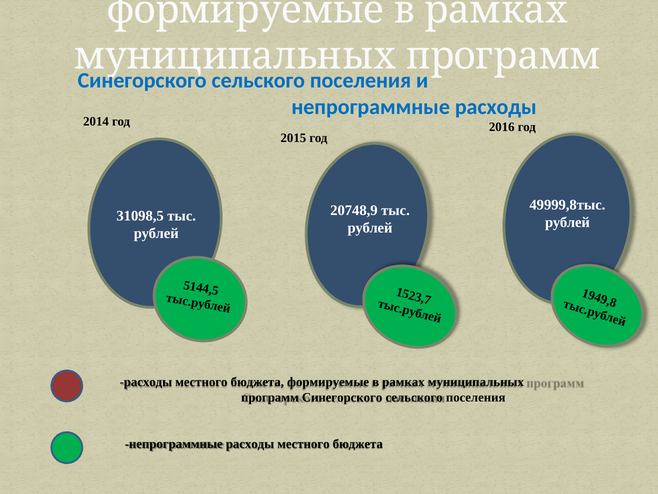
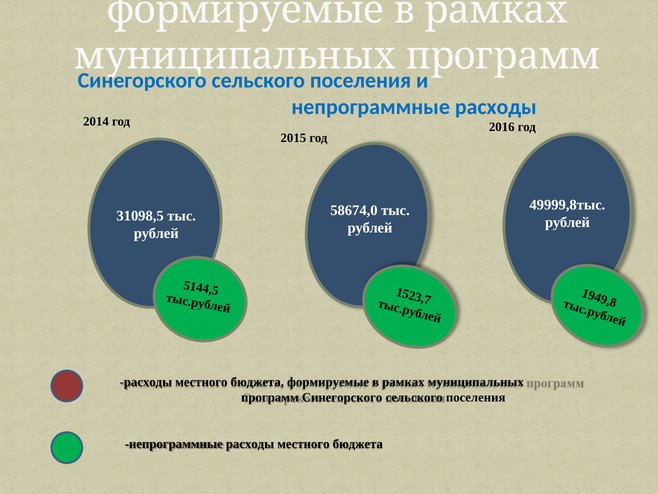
20748,9: 20748,9 -> 58674,0 (354, 210)
